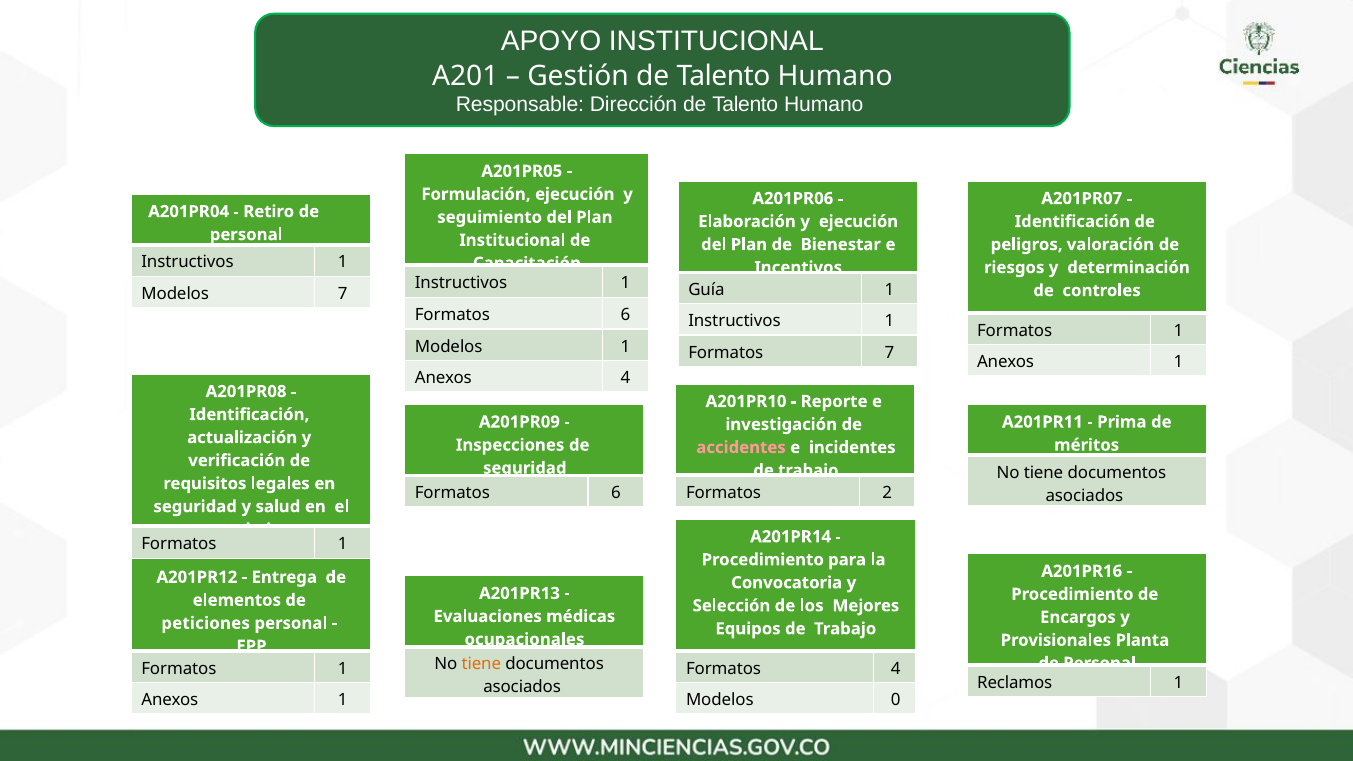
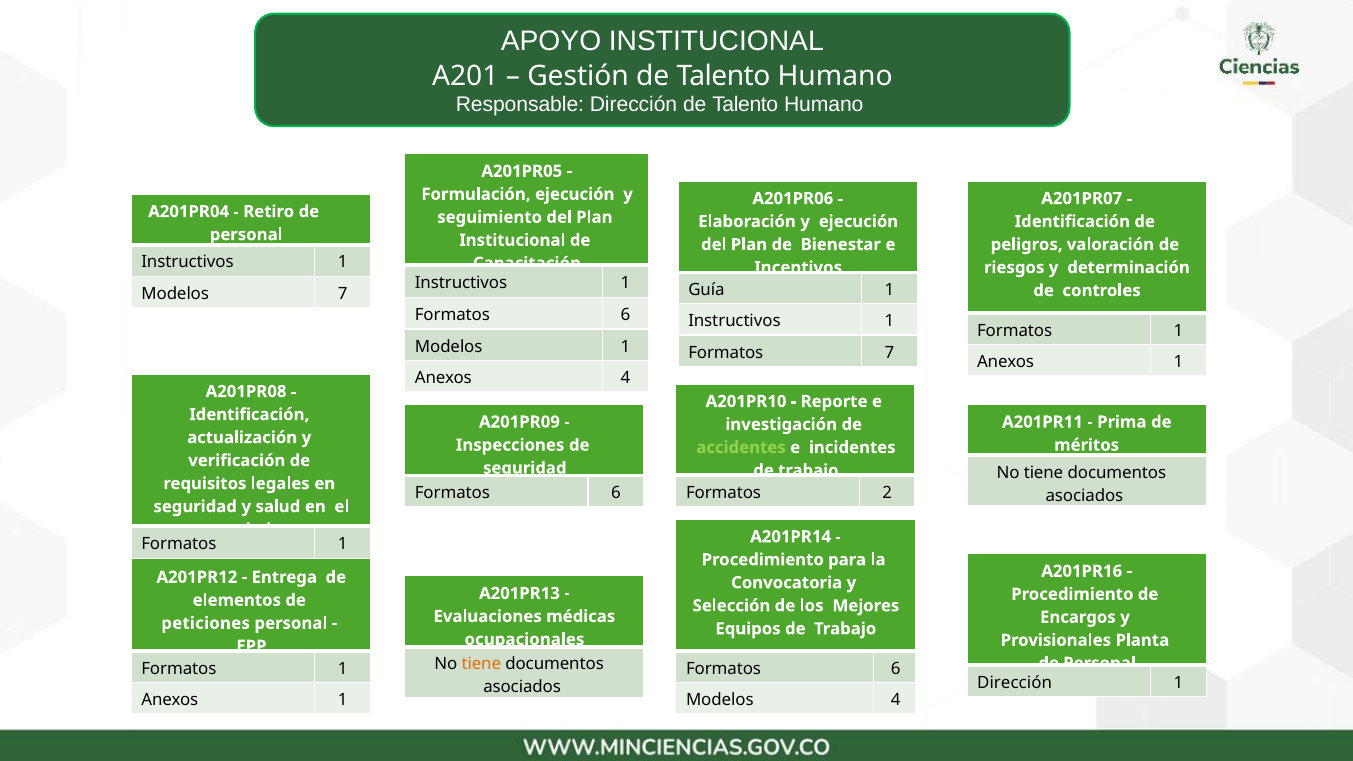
accidentes colour: pink -> light green (741, 448)
4: 4 -> 6 (896, 669)
Reclamos: Reclamos -> Dirección (1015, 683)
Modelos 0: 0 -> 4 (896, 700)
